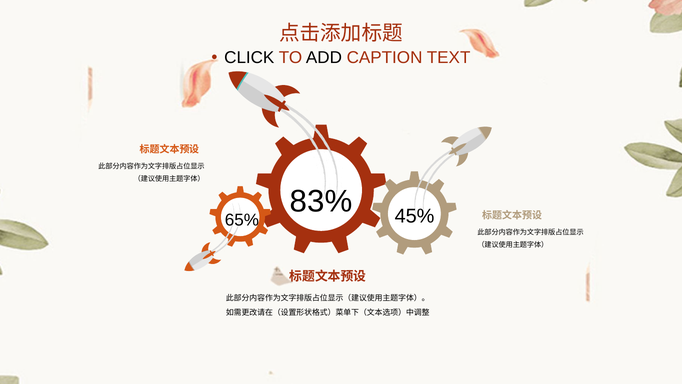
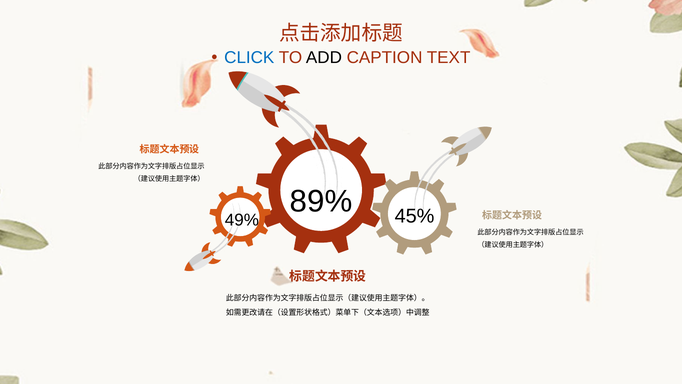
CLICK colour: black -> blue (249, 58)
83%: 83% -> 89% (321, 201)
65%: 65% -> 49% (242, 220)
